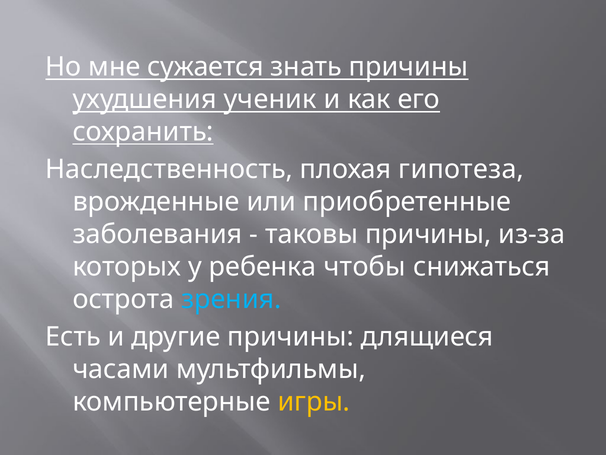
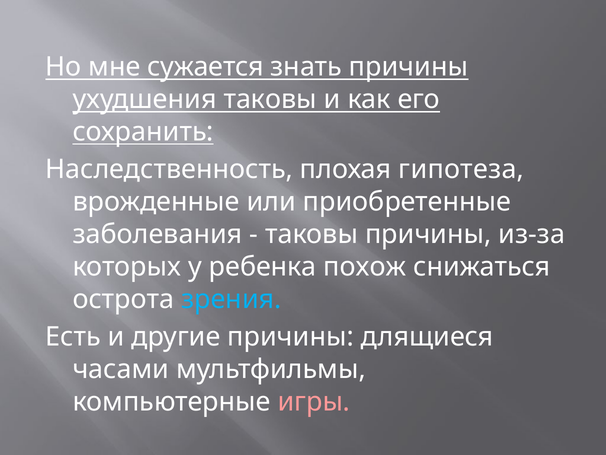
ухудшения ученик: ученик -> таковы (270, 99)
чтобы: чтобы -> похож (365, 266)
игры colour: yellow -> pink (314, 401)
